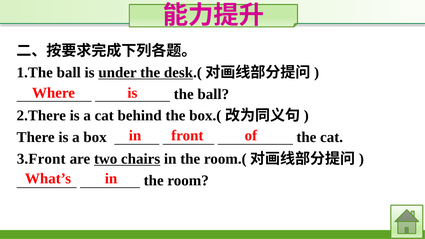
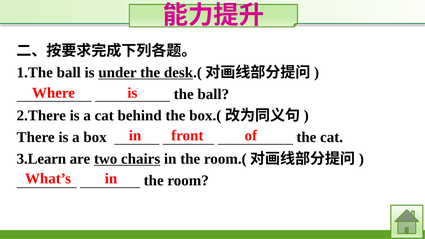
3.Front: 3.Front -> 3.Learn (41, 159)
